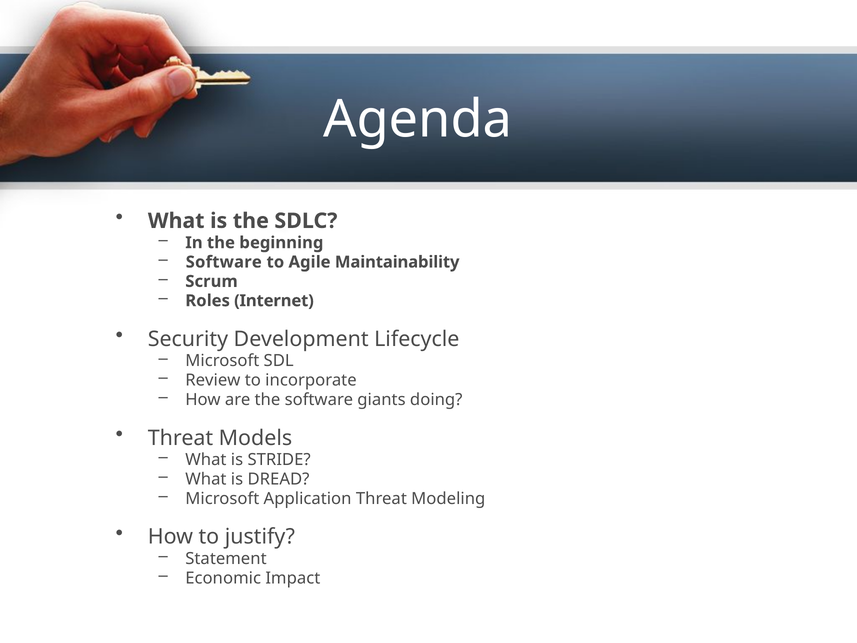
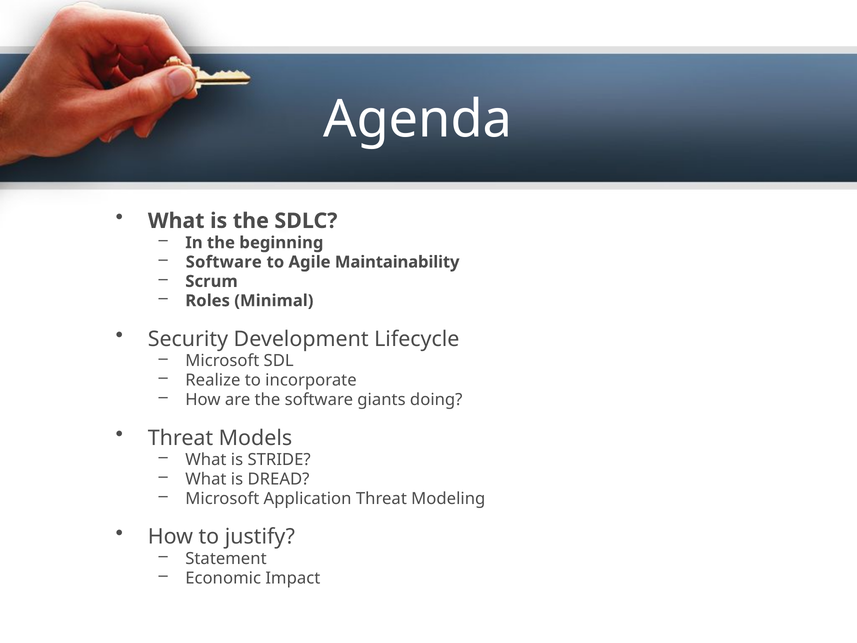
Internet: Internet -> Minimal (274, 301)
Review: Review -> Realize (213, 380)
